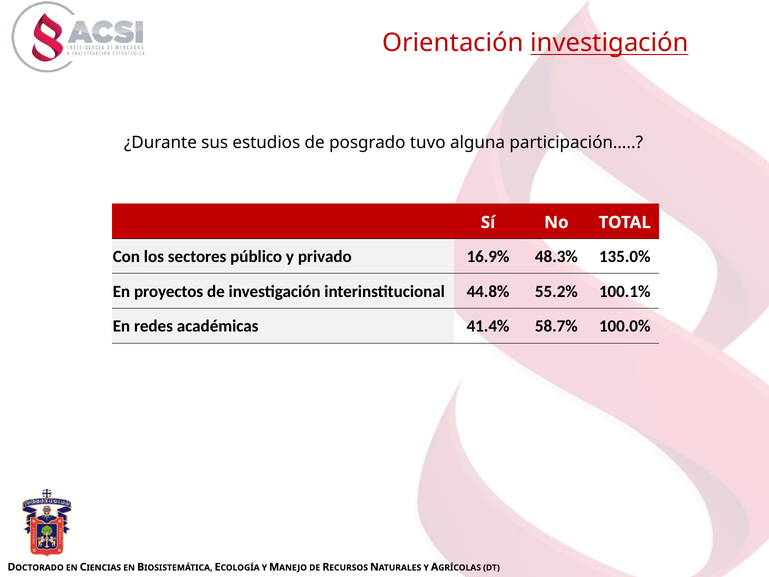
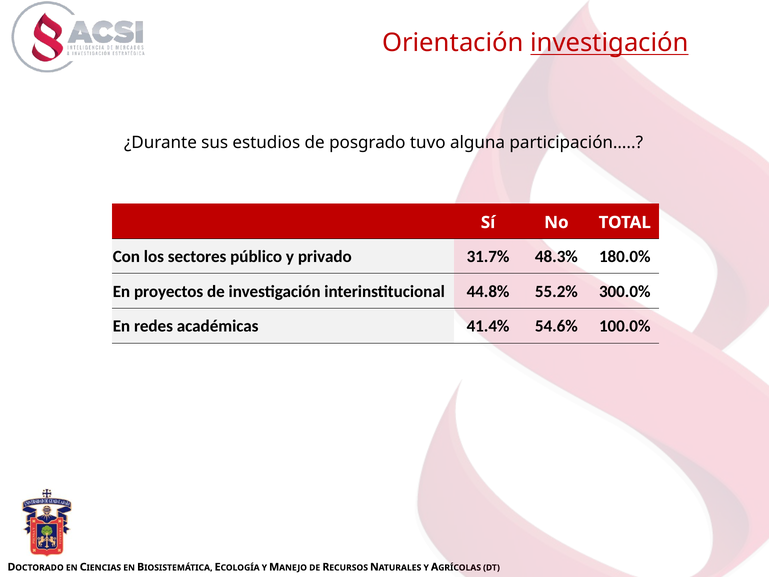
16.9%: 16.9% -> 31.7% (488, 256)
135.0%: 135.0% -> 180.0% (625, 256)
100.1%: 100.1% -> 300.0% (625, 291)
58.7%: 58.7% -> 54.6% (556, 326)
